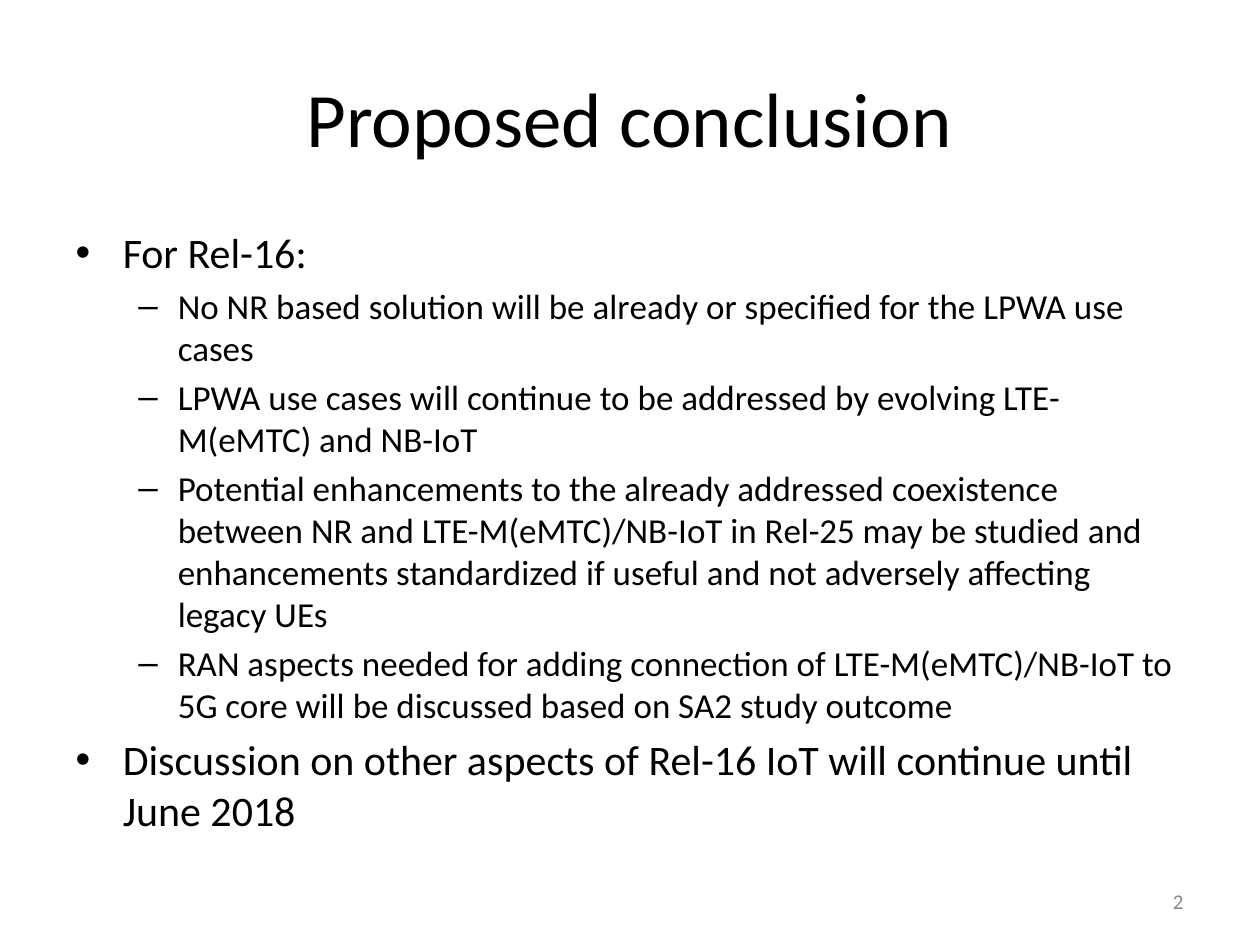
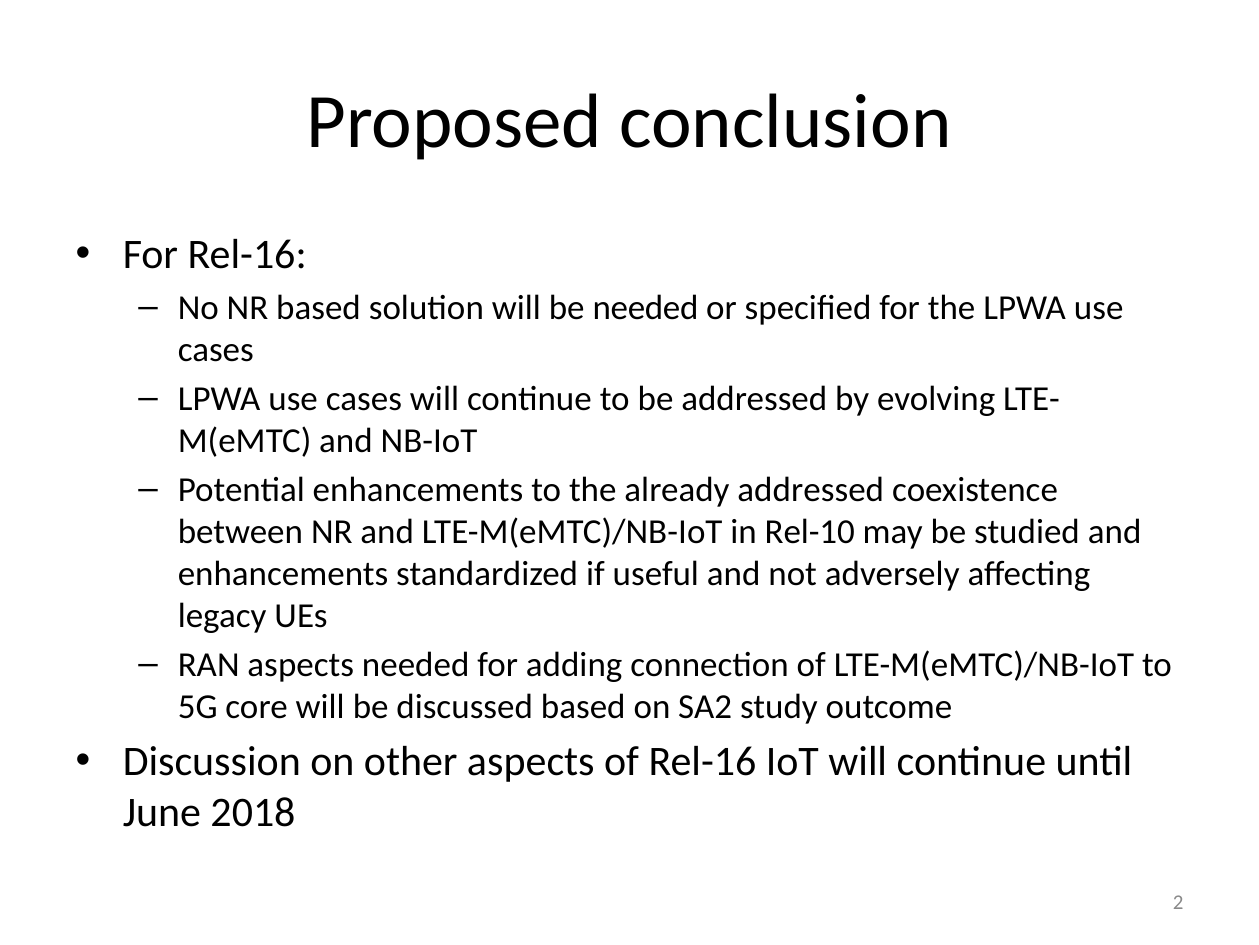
be already: already -> needed (646, 307)
Rel-25: Rel-25 -> Rel-10 (810, 531)
